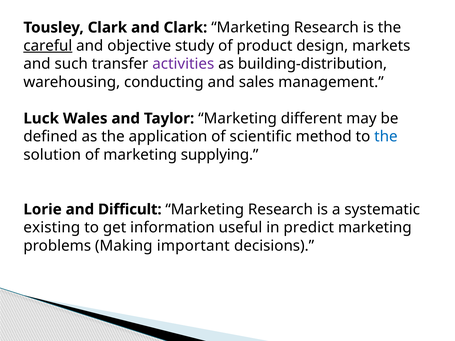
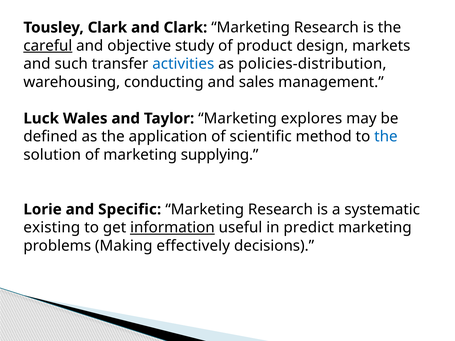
activities colour: purple -> blue (183, 64)
building-distribution: building-distribution -> policies-distribution (312, 64)
different: different -> explores (312, 119)
Difficult: Difficult -> Specific (130, 210)
information underline: none -> present (172, 228)
important: important -> effectively (193, 246)
